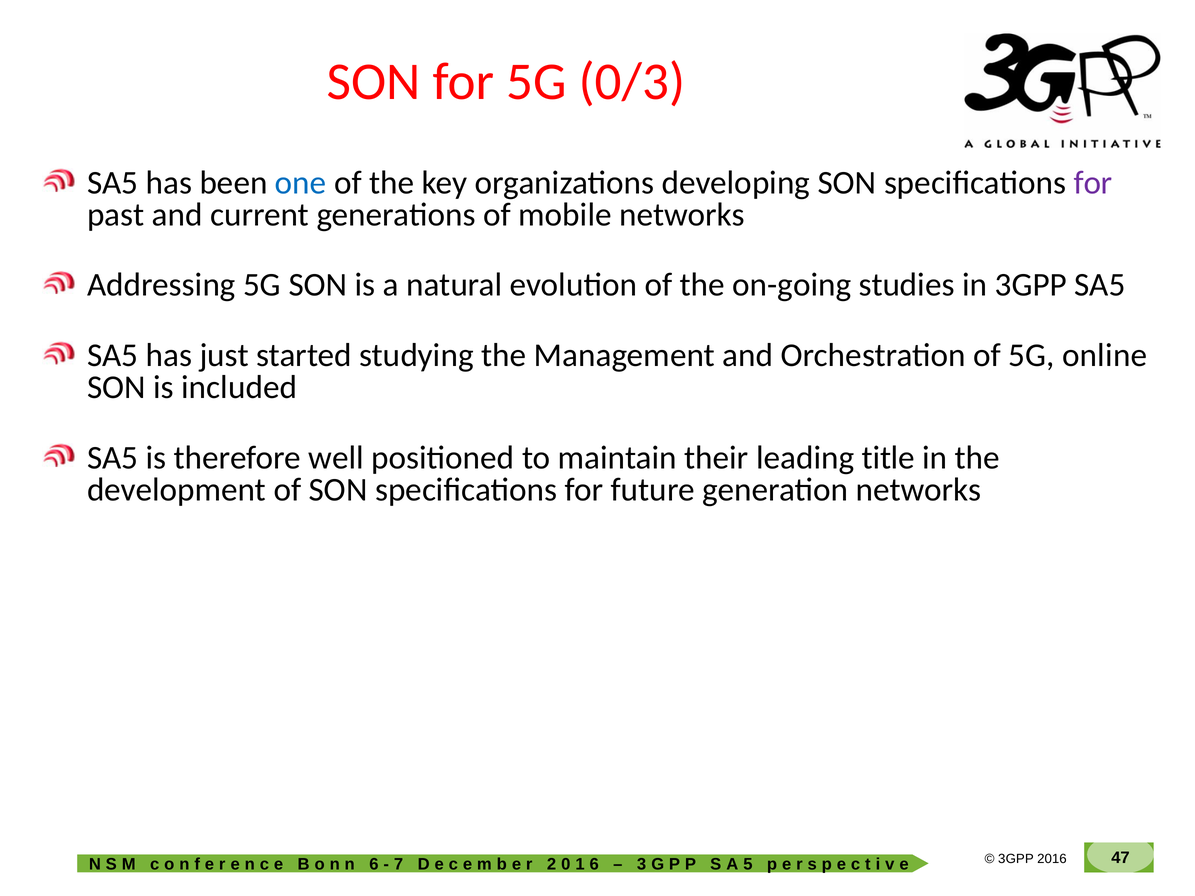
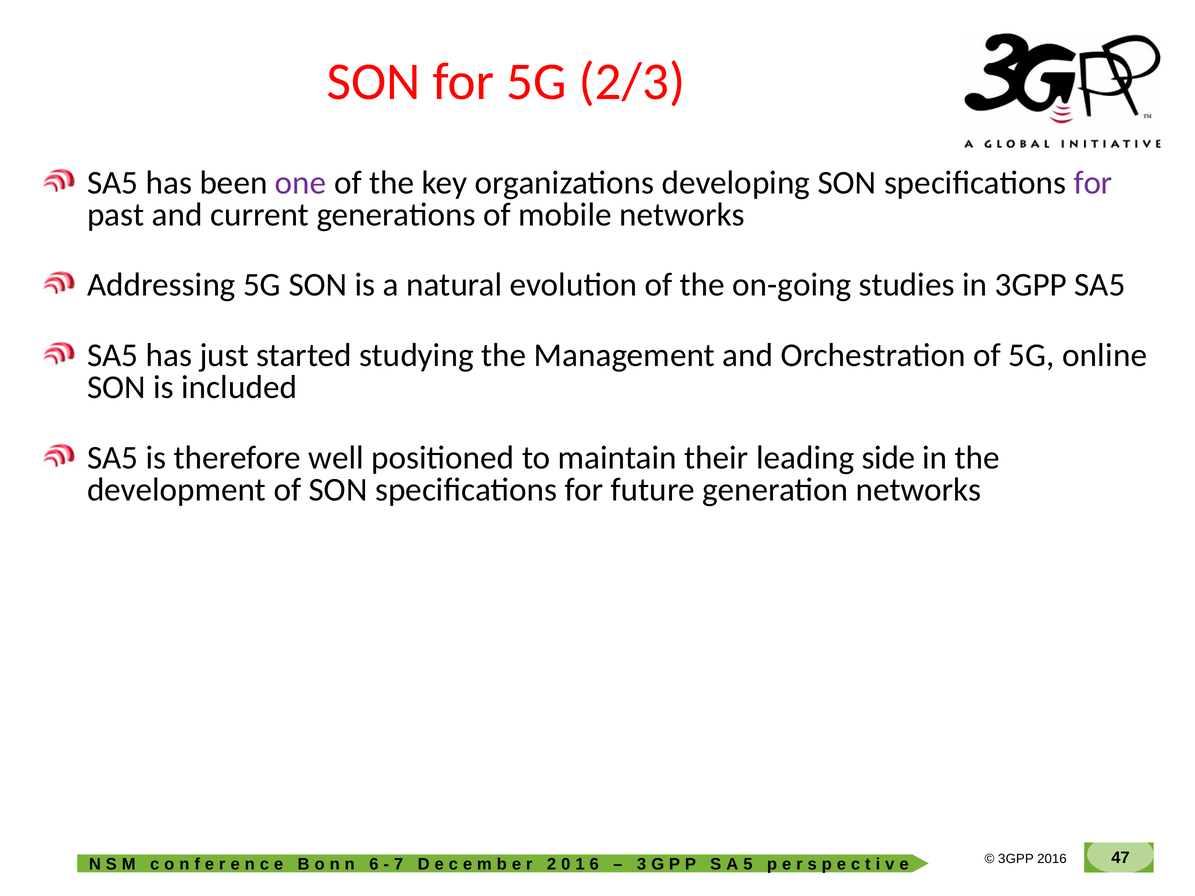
0/3: 0/3 -> 2/3 (632, 82)
one colour: blue -> purple (301, 183)
title: title -> side (888, 458)
